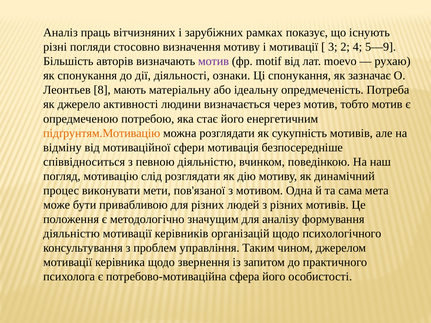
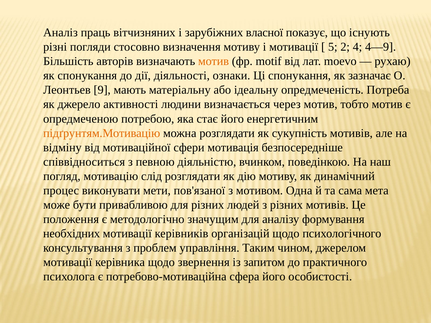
рамках: рамках -> власної (265, 33)
3: 3 -> 5 (333, 47)
5—9: 5—9 -> 4—9 (381, 47)
мотив colour: purple -> orange (214, 61)
8: 8 -> 9 (102, 90)
діяльністю: діяльністю -> необхідних (72, 234)
